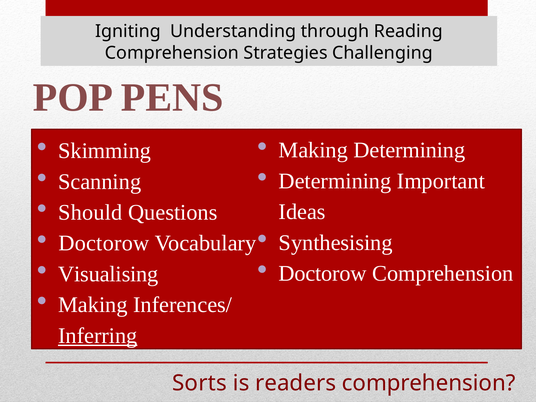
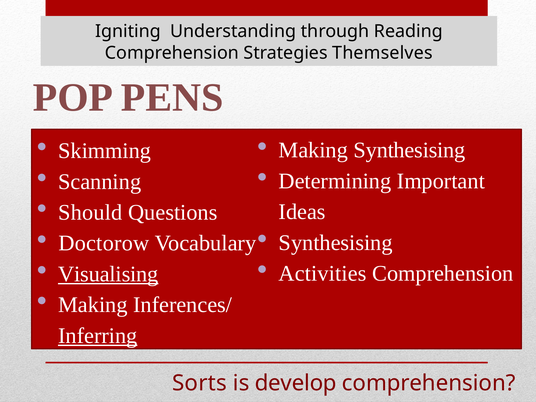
Challenging: Challenging -> Themselves (382, 53)
Making Determining: Determining -> Synthesising (409, 150)
Doctorow: Doctorow -> Activities (323, 273)
Visualising underline: none -> present (108, 274)
readers: readers -> develop (296, 383)
